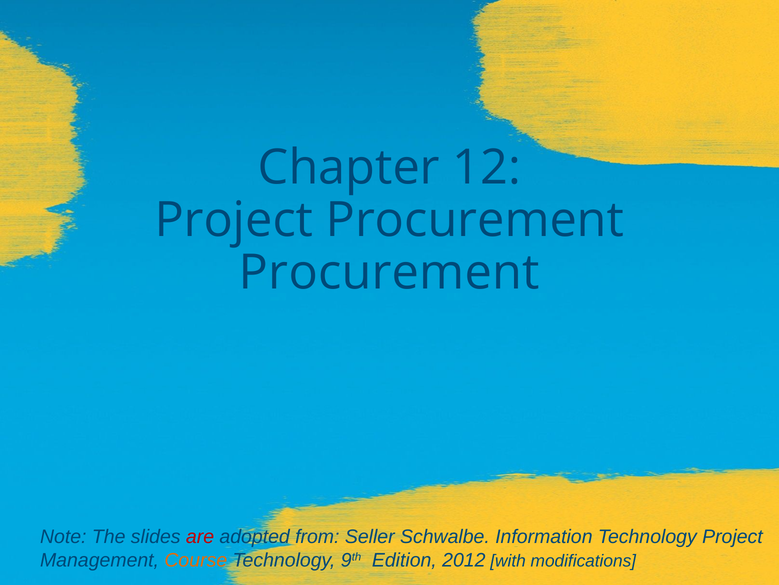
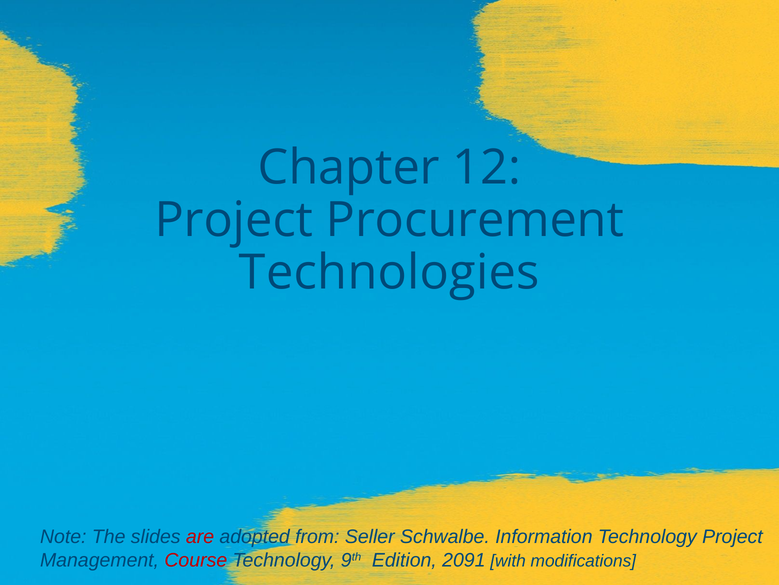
Procurement: Procurement -> Technologies (389, 272)
Course colour: orange -> red (196, 560)
2012: 2012 -> 2091 (464, 560)
